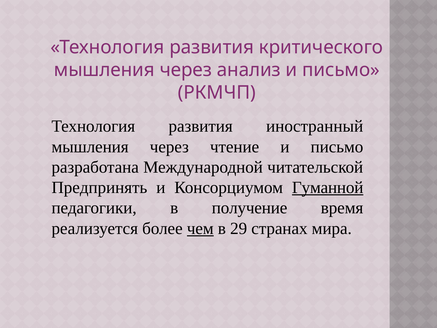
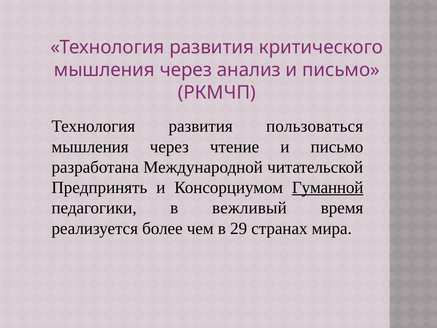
иностранный: иностранный -> пользоваться (315, 126)
получение: получение -> вежливый (249, 208)
чем underline: present -> none (200, 228)
